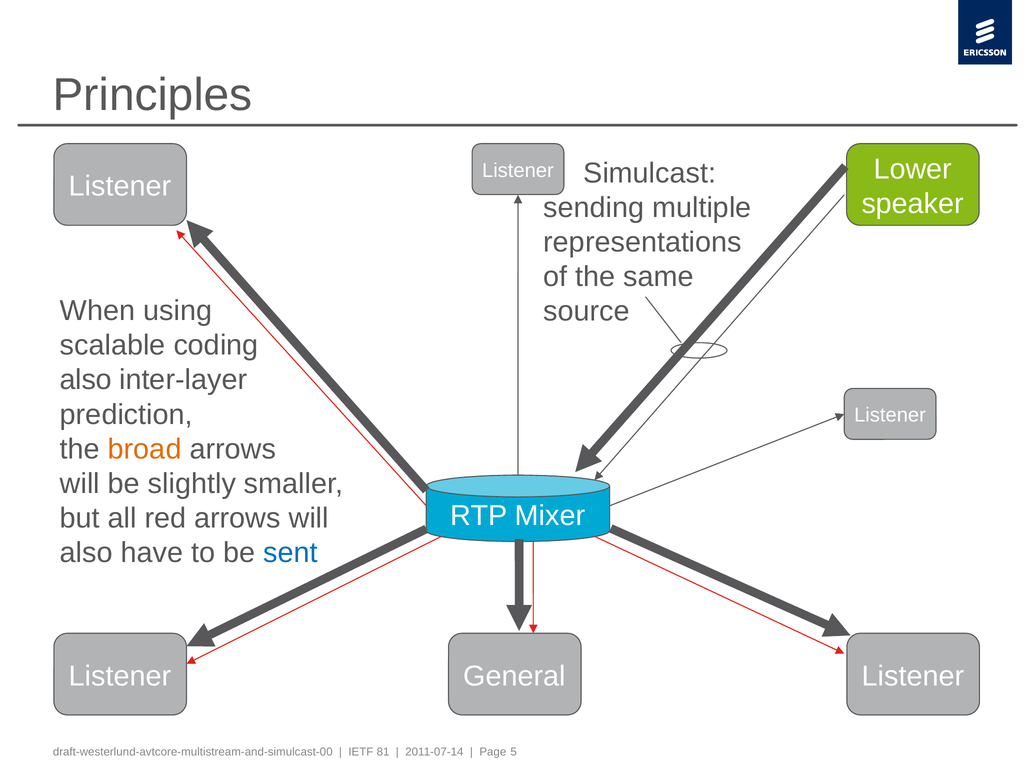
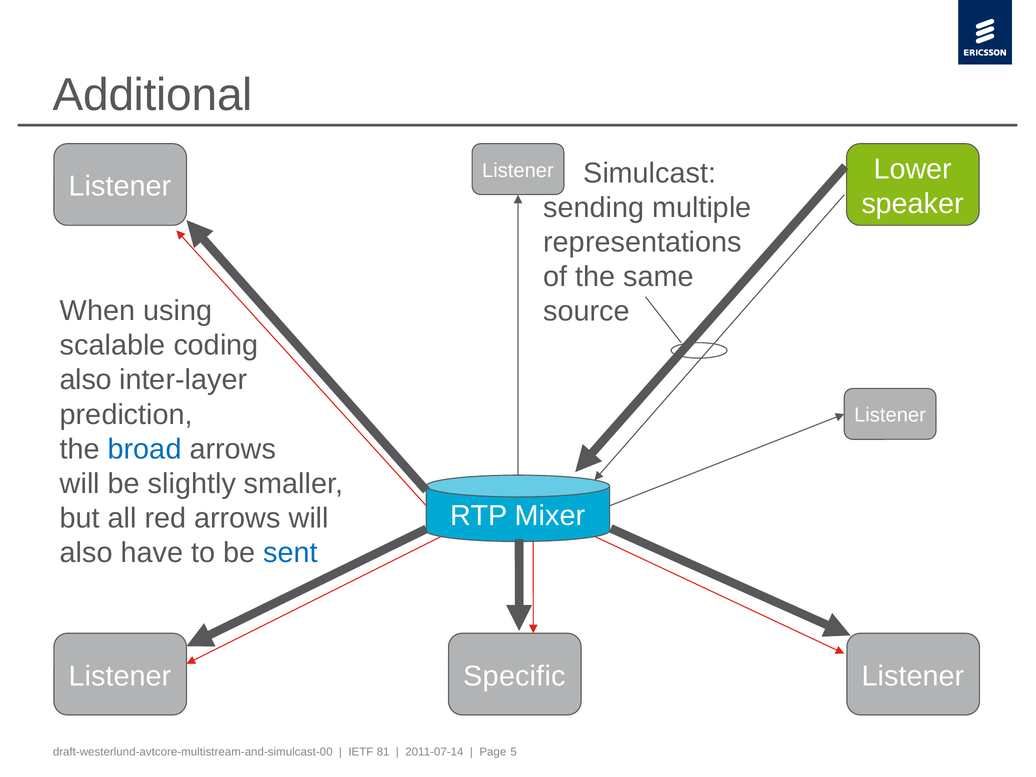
Principles: Principles -> Additional (153, 95)
broad colour: orange -> blue (145, 449)
General: General -> Specific (515, 676)
